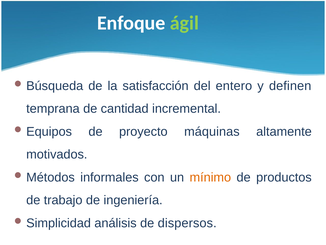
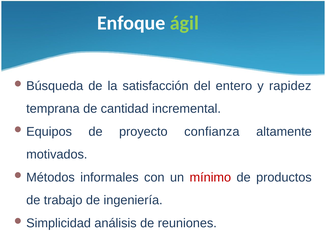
definen: definen -> rapidez (290, 86)
máquinas: máquinas -> confianza (212, 131)
mínimo colour: orange -> red (210, 177)
dispersos: dispersos -> reuniones (187, 223)
